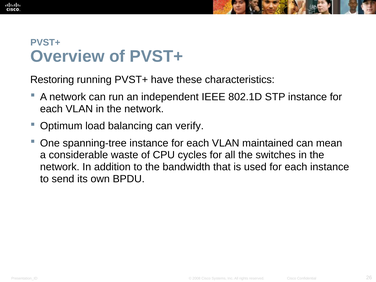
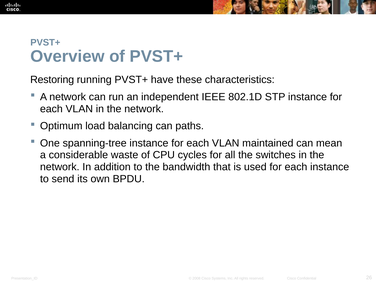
verify: verify -> paths (190, 126)
